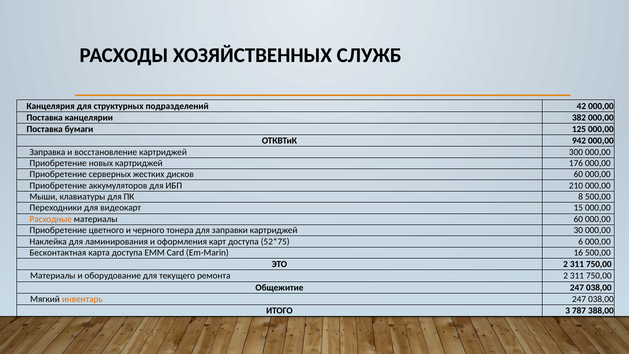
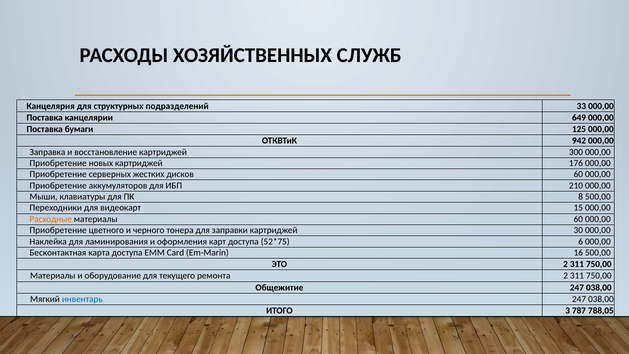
42: 42 -> 33 (581, 106)
382: 382 -> 649 (579, 118)
инвентарь colour: orange -> blue (82, 299)
388,00: 388,00 -> 788,05 (601, 311)
